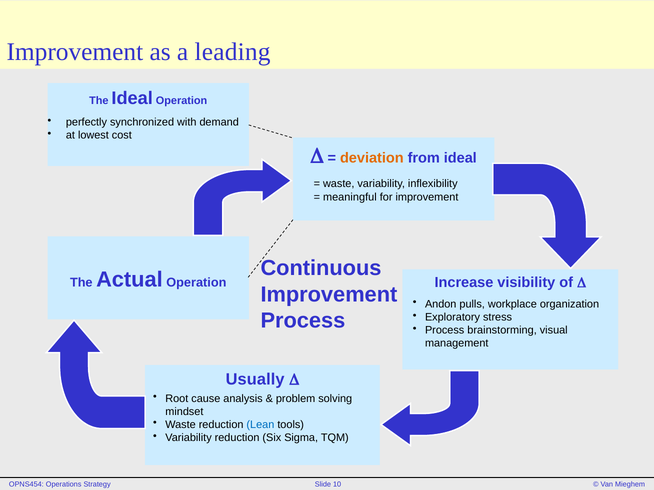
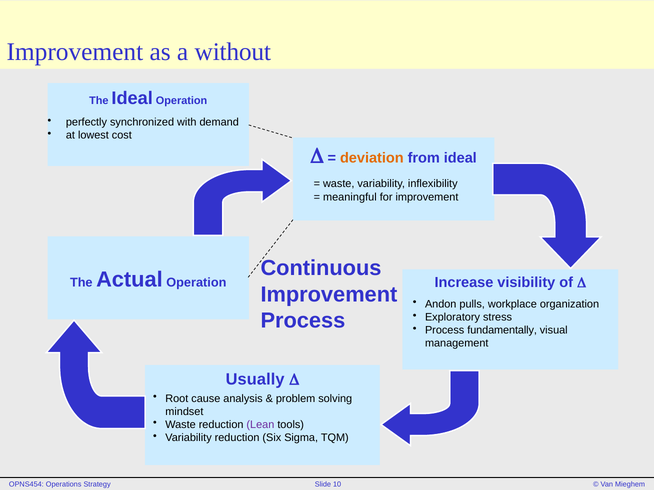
leading: leading -> without (233, 52)
brainstorming: brainstorming -> fundamentally (502, 331)
Lean colour: blue -> purple (260, 425)
